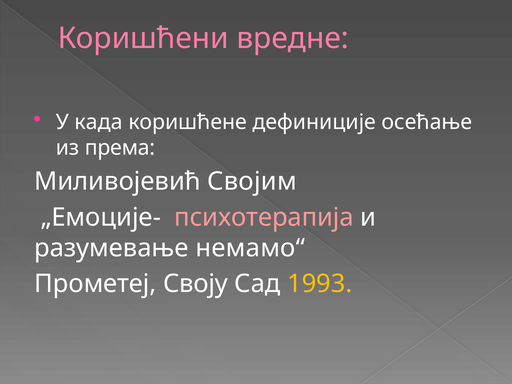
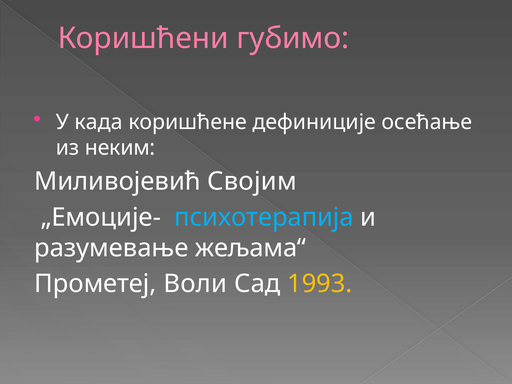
вредне: вредне -> губимо (293, 38)
према: према -> неким (120, 148)
психотерапија colour: pink -> light blue (264, 217)
немамо“: немамо“ -> жељама“ (251, 248)
Своју: Своју -> Воли (195, 284)
